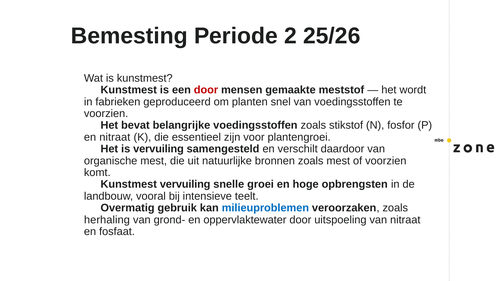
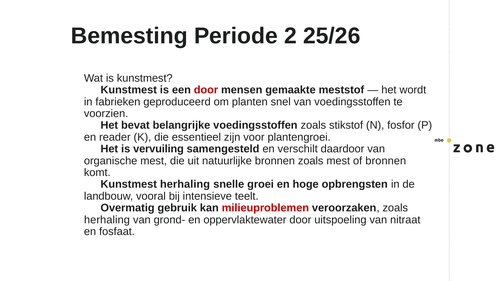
en nitraat: nitraat -> reader (115, 137)
of voorzien: voorzien -> bronnen (386, 161)
Kunstmest vervuiling: vervuiling -> herhaling (185, 184)
milieuproblemen colour: blue -> red (265, 208)
